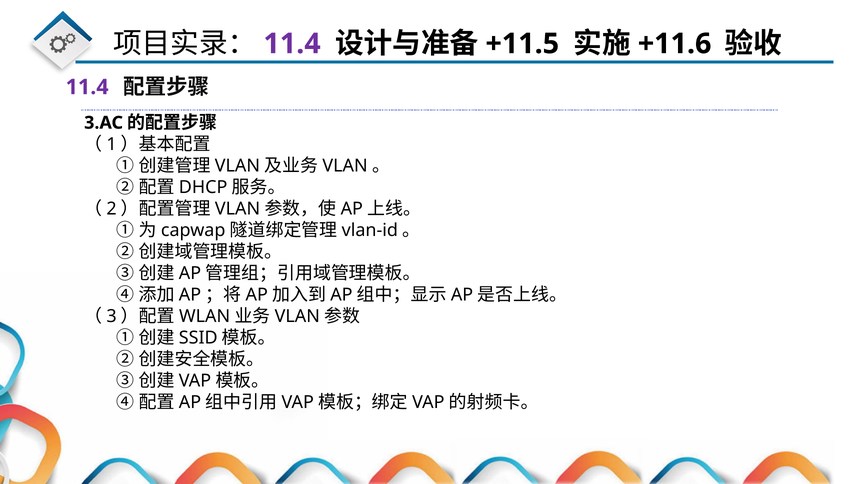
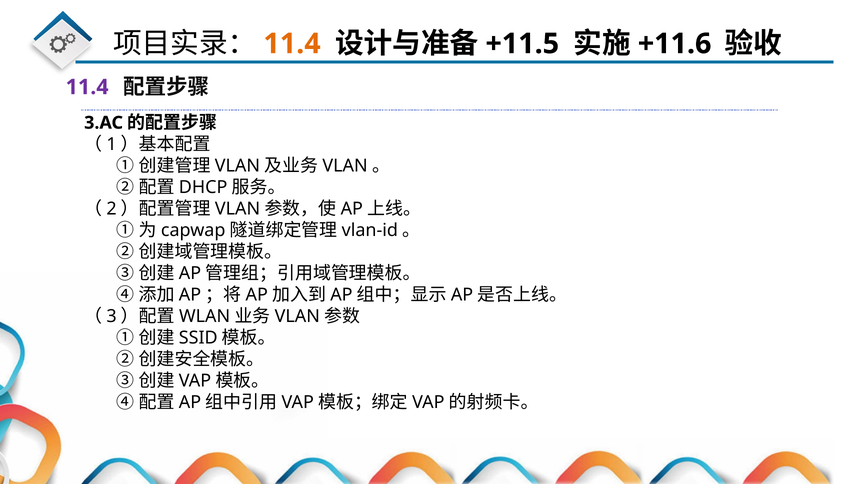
11.4 colour: purple -> orange (292, 44)
